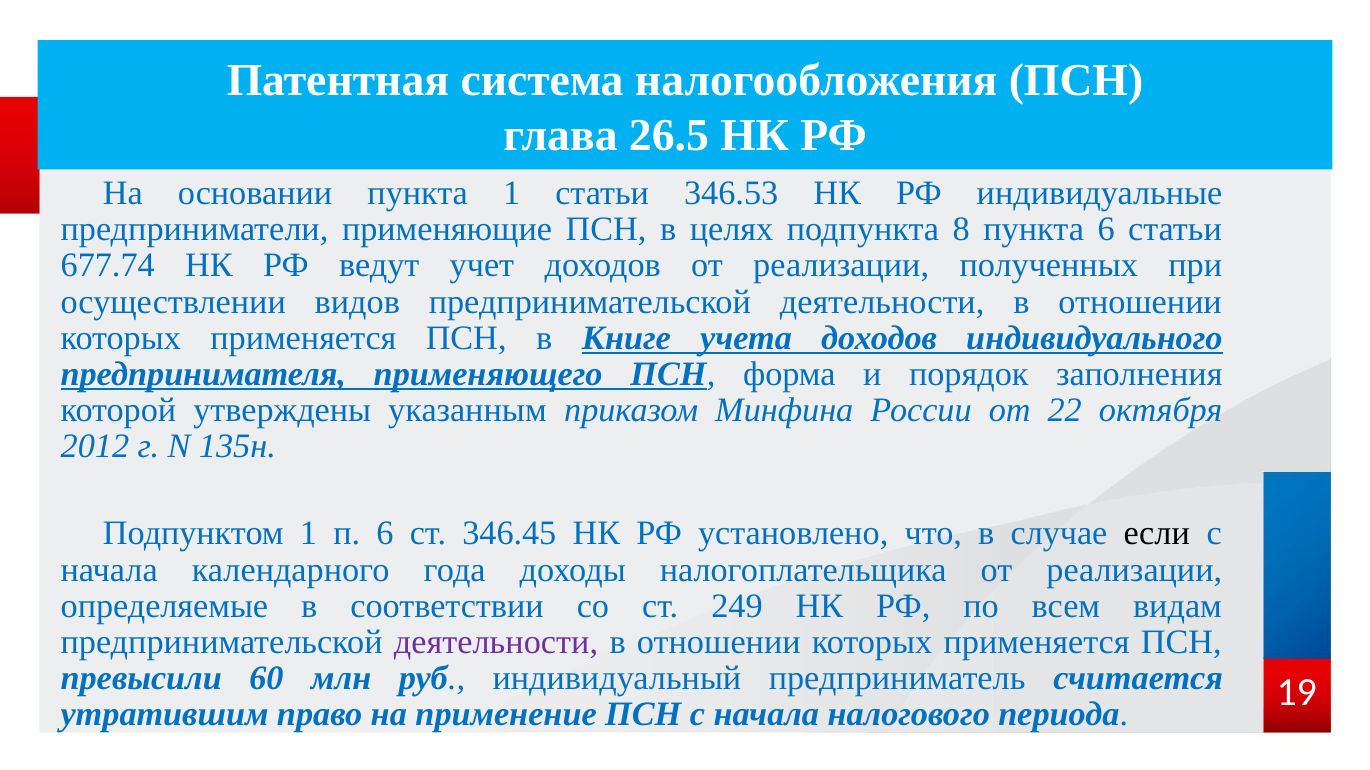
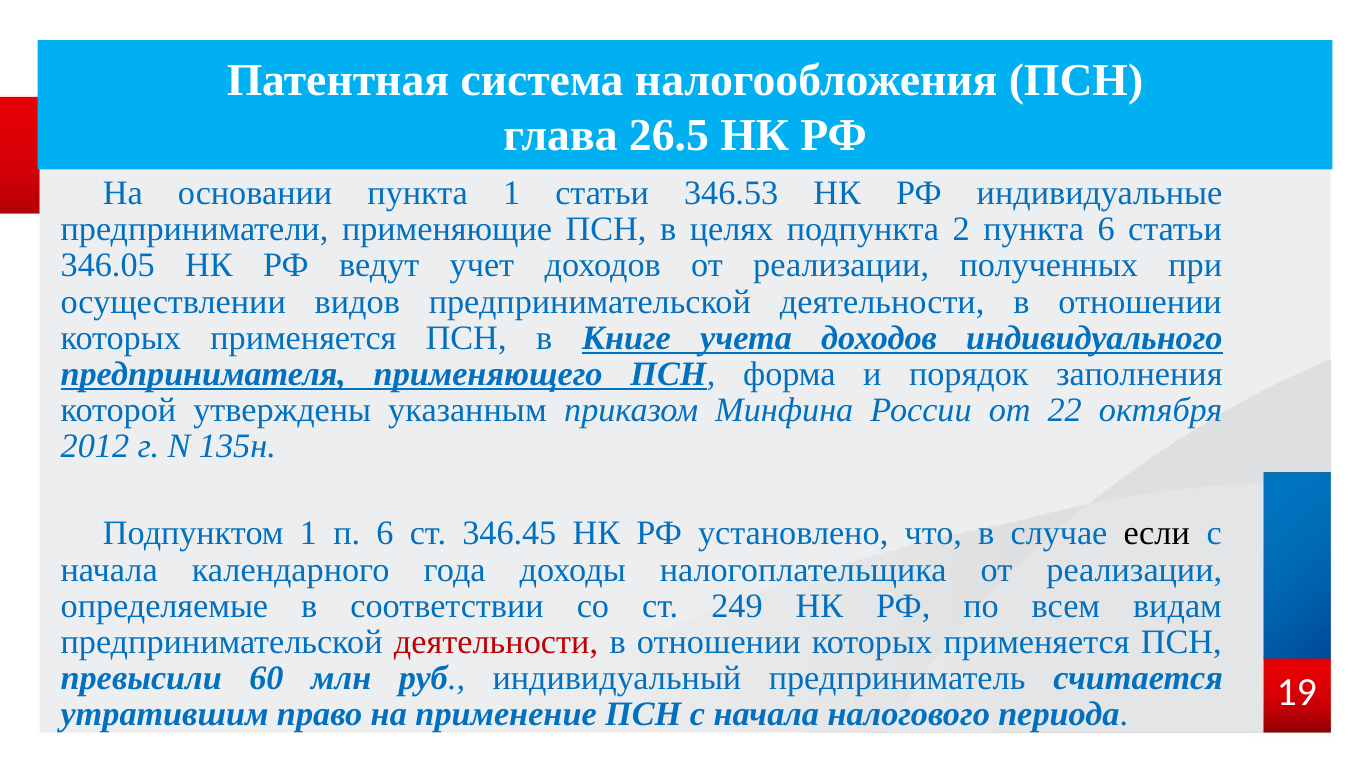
8: 8 -> 2 (961, 230)
677.74: 677.74 -> 346.05 (108, 266)
деятельности colour: purple -> red (496, 642)
